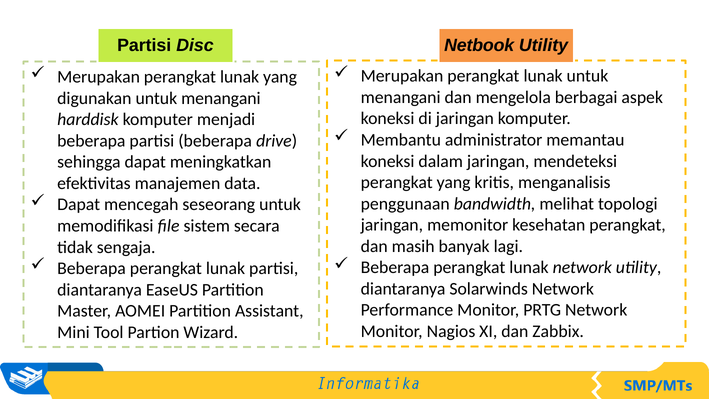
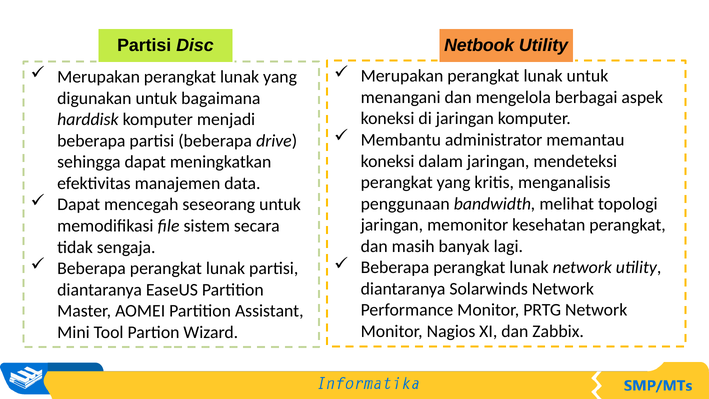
digunakan untuk menangani: menangani -> bagaimana (221, 98)
